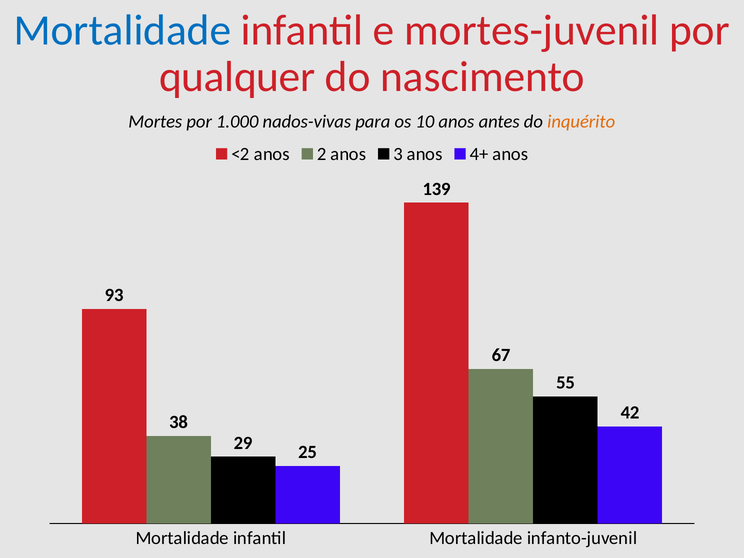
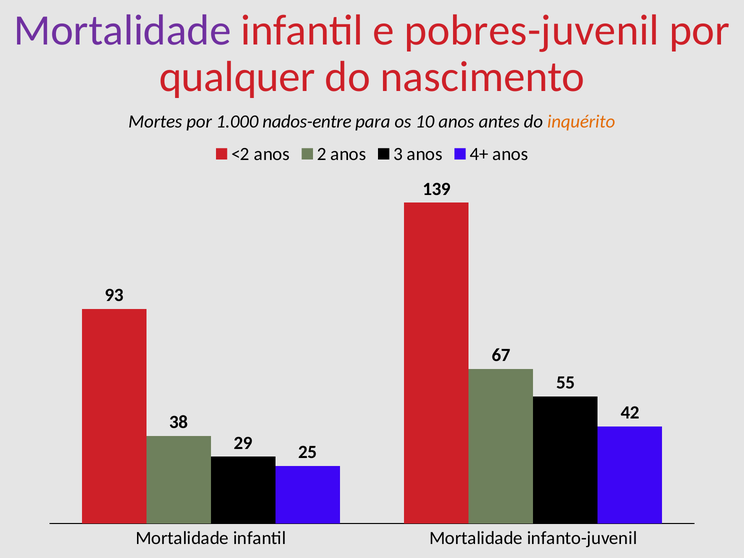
Mortalidade colour: blue -> purple (122, 30)
mortes-juvenil: mortes-juvenil -> pobres-juvenil (532, 30)
nados-vivas: nados-vivas -> nados-entre (307, 121)
